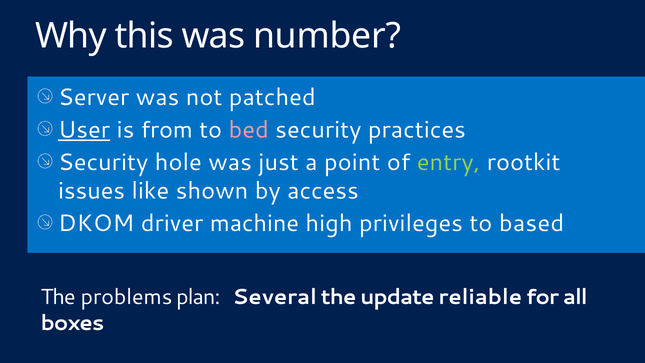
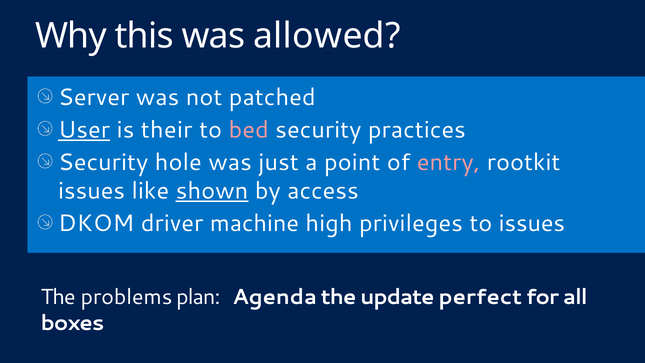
number: number -> allowed (327, 36)
from: from -> their (167, 130)
entry colour: light green -> pink (449, 162)
shown underline: none -> present (212, 191)
to based: based -> issues (532, 223)
Several: Several -> Agenda (275, 297)
reliable: reliable -> perfect (480, 297)
